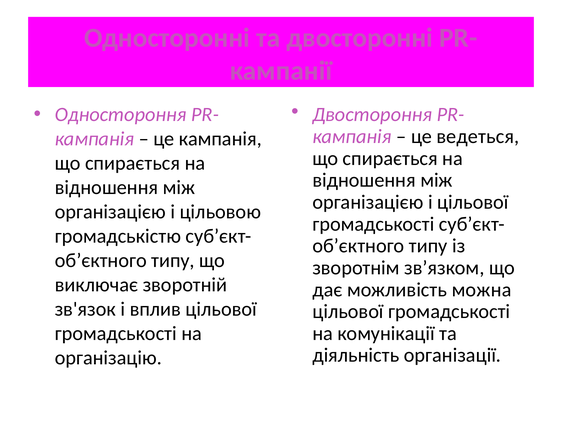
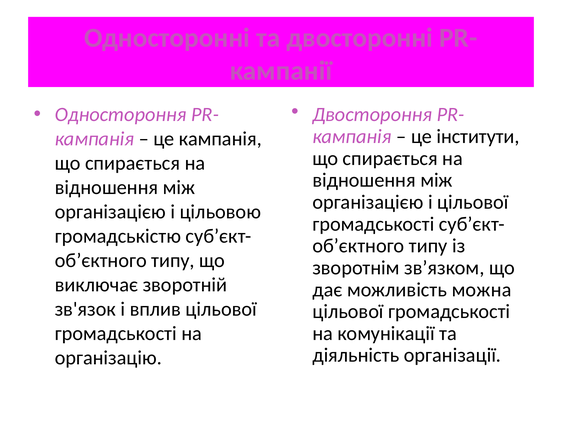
ведеться: ведеться -> інститути (478, 137)
